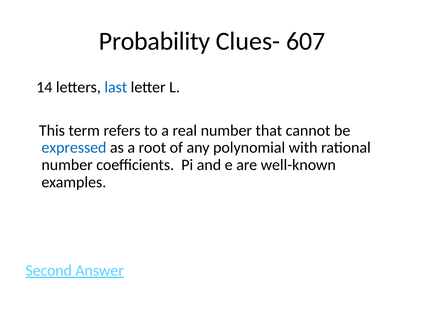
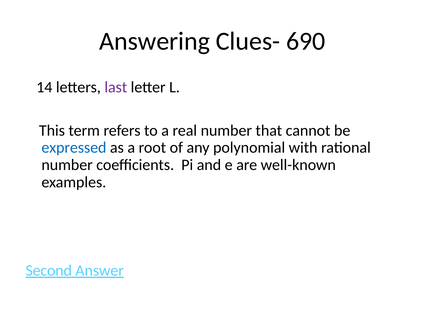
Probability: Probability -> Answering (155, 41)
607: 607 -> 690 (306, 41)
last colour: blue -> purple (116, 87)
